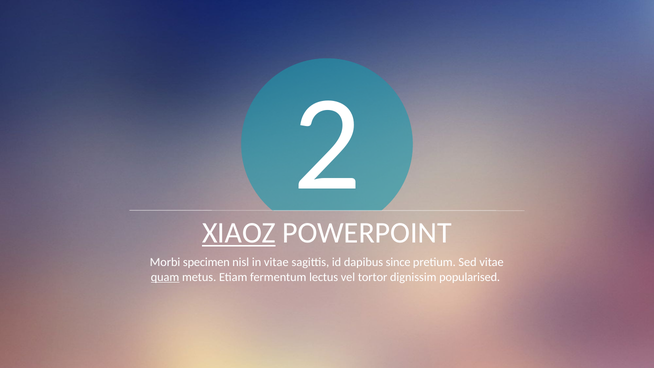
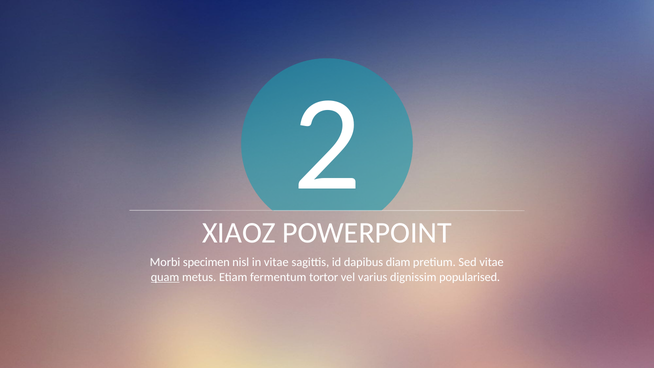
XIAOZ underline: present -> none (239, 233)
since: since -> diam (398, 262)
lectus: lectus -> tortor (324, 277)
tortor: tortor -> varius (373, 277)
